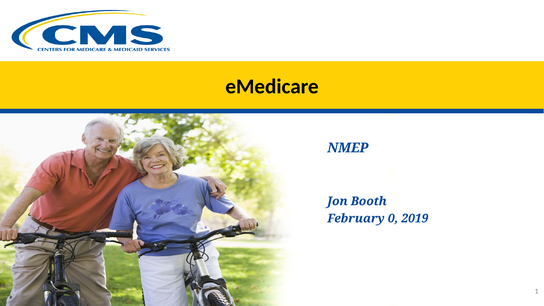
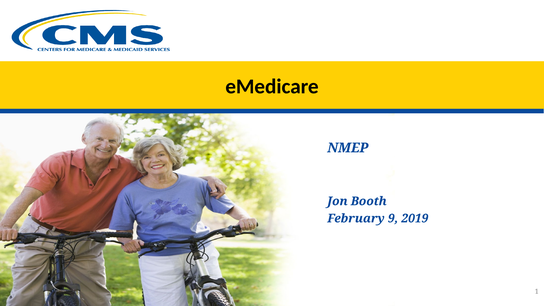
0: 0 -> 9 (393, 218)
